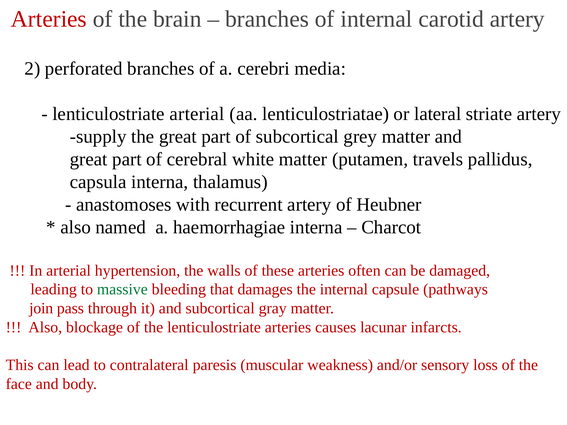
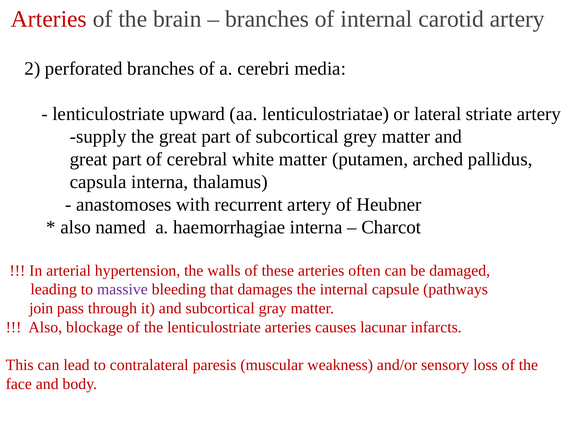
lenticulostriate arterial: arterial -> upward (197, 114)
travels: travels -> arched (438, 159)
massive colour: green -> purple (122, 290)
